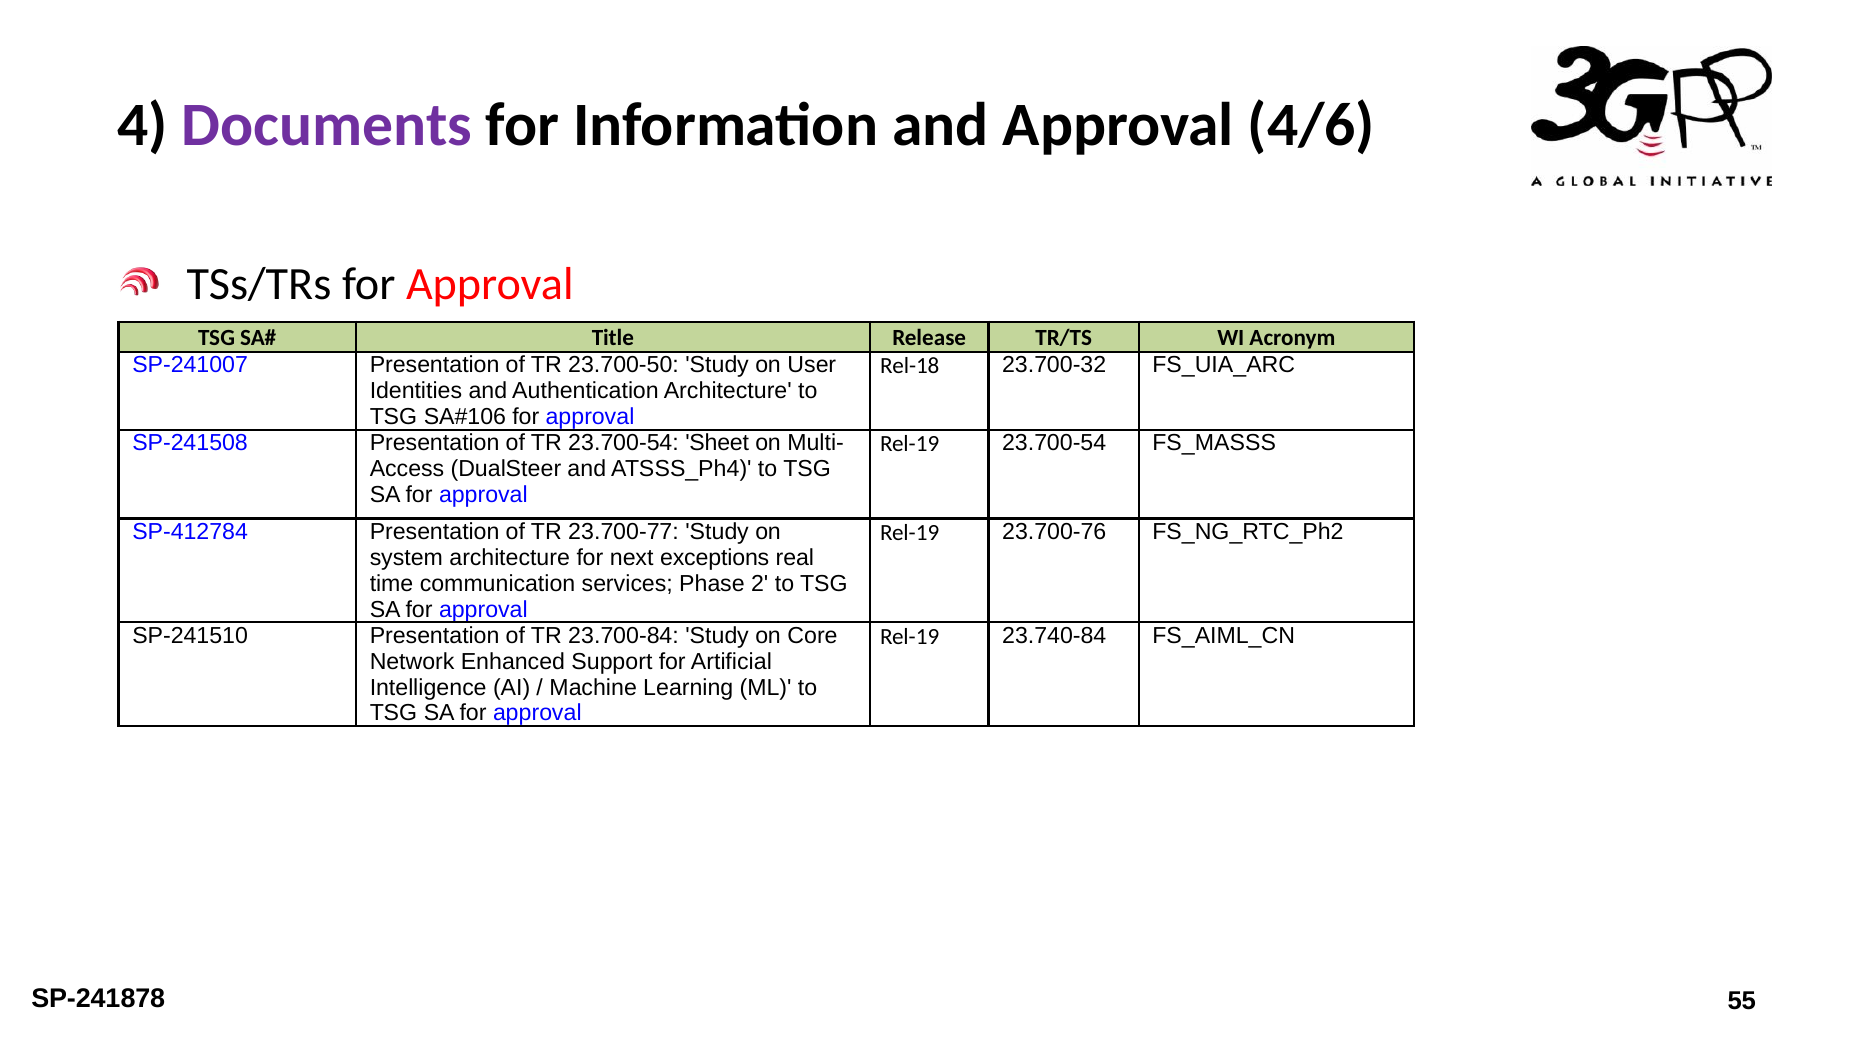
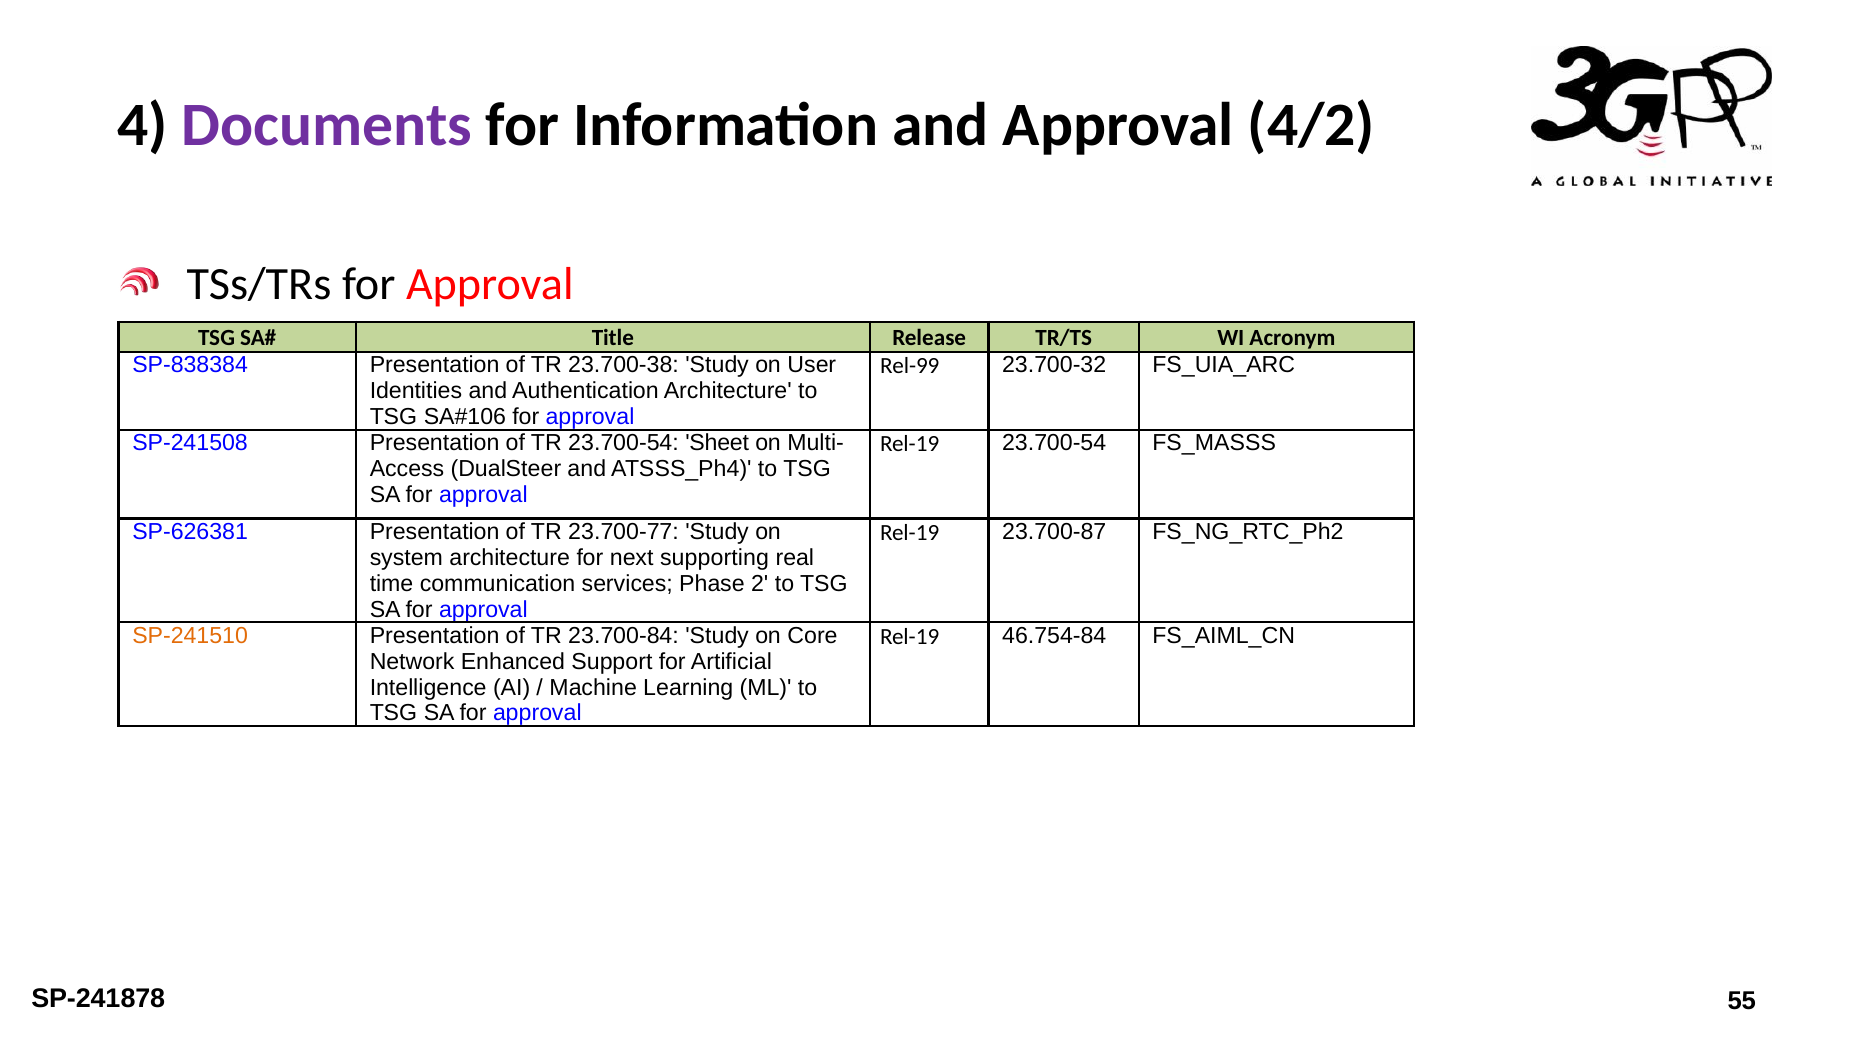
4/6: 4/6 -> 4/2 (1312, 126)
SP-241007: SP-241007 -> SP-838384 (190, 365)
23.700-50: 23.700-50 -> 23.700-38 (624, 365)
Rel-18: Rel-18 -> Rel-99 (910, 366)
SP-412784: SP-412784 -> SP-626381 (190, 532)
23.700-76: 23.700-76 -> 23.700-87 (1054, 532)
exceptions: exceptions -> supporting (715, 558)
SP-241510 colour: black -> orange (190, 636)
23.740-84: 23.740-84 -> 46.754-84 (1054, 636)
